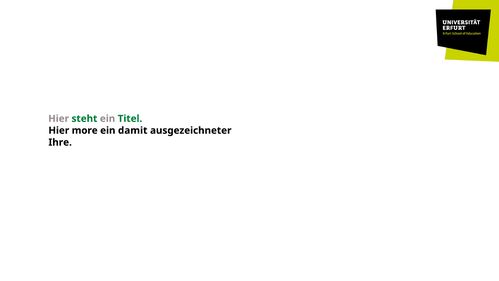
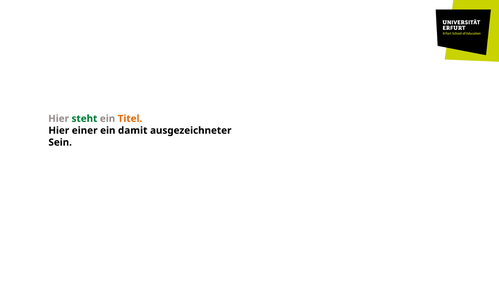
Titel colour: green -> orange (130, 119)
more: more -> einer (85, 130)
Ihre: Ihre -> Sein (60, 142)
